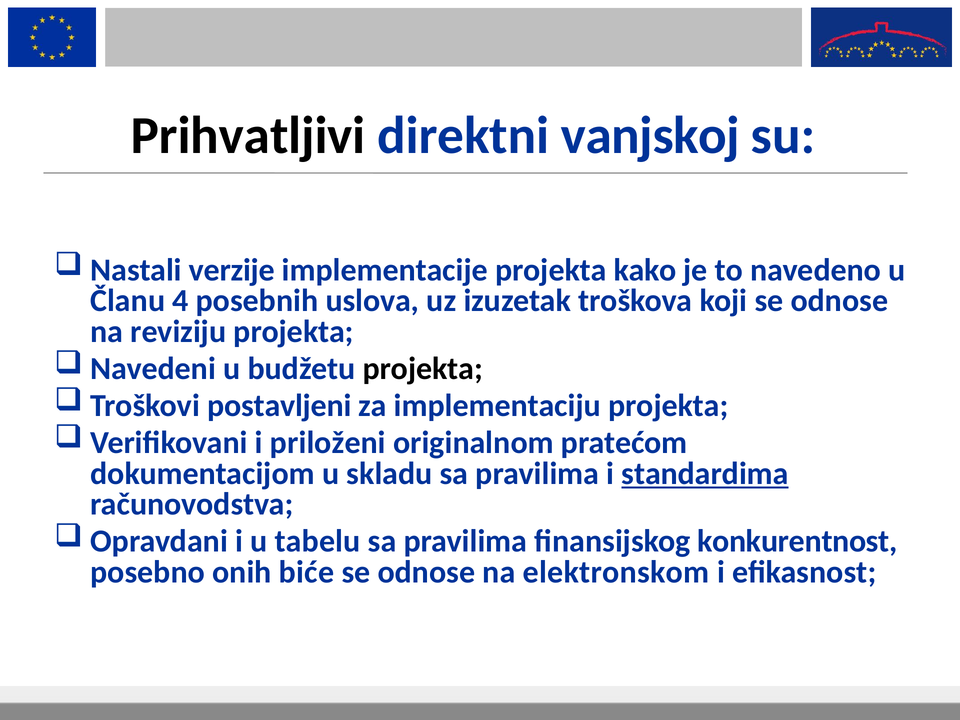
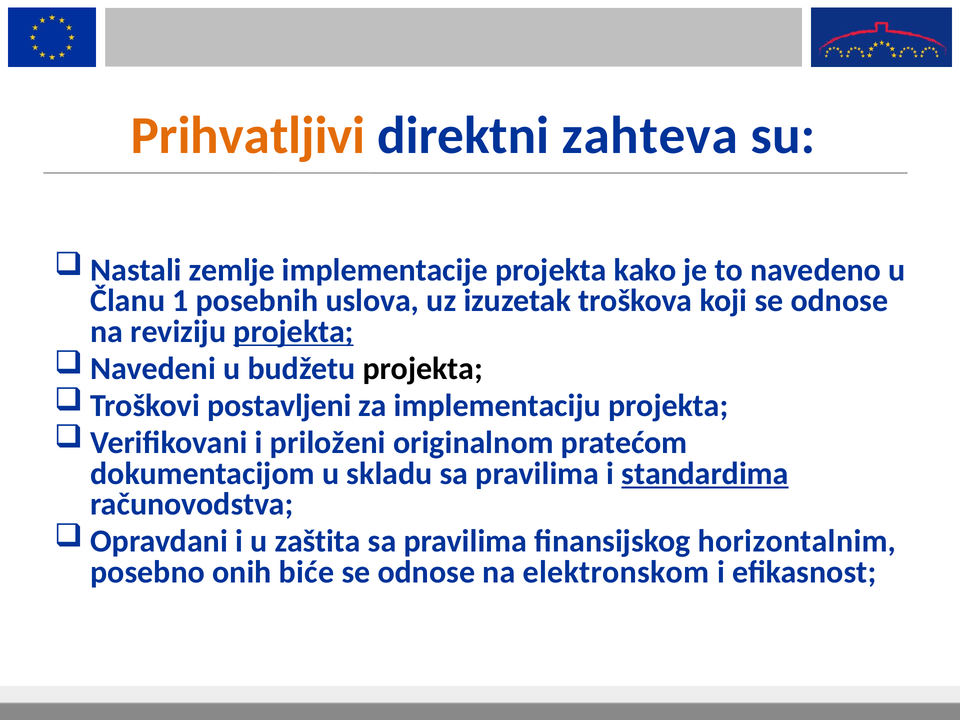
Prihvatljivi colour: black -> orange (248, 136)
vanjskoj: vanjskoj -> zahteva (650, 136)
verzije: verzije -> zemlje (232, 270)
4: 4 -> 1 (180, 301)
projekta underline: none -> present (294, 331)
tabelu: tabelu -> zaštita (318, 541)
konkurentnost: konkurentnost -> horizontalnim (797, 541)
